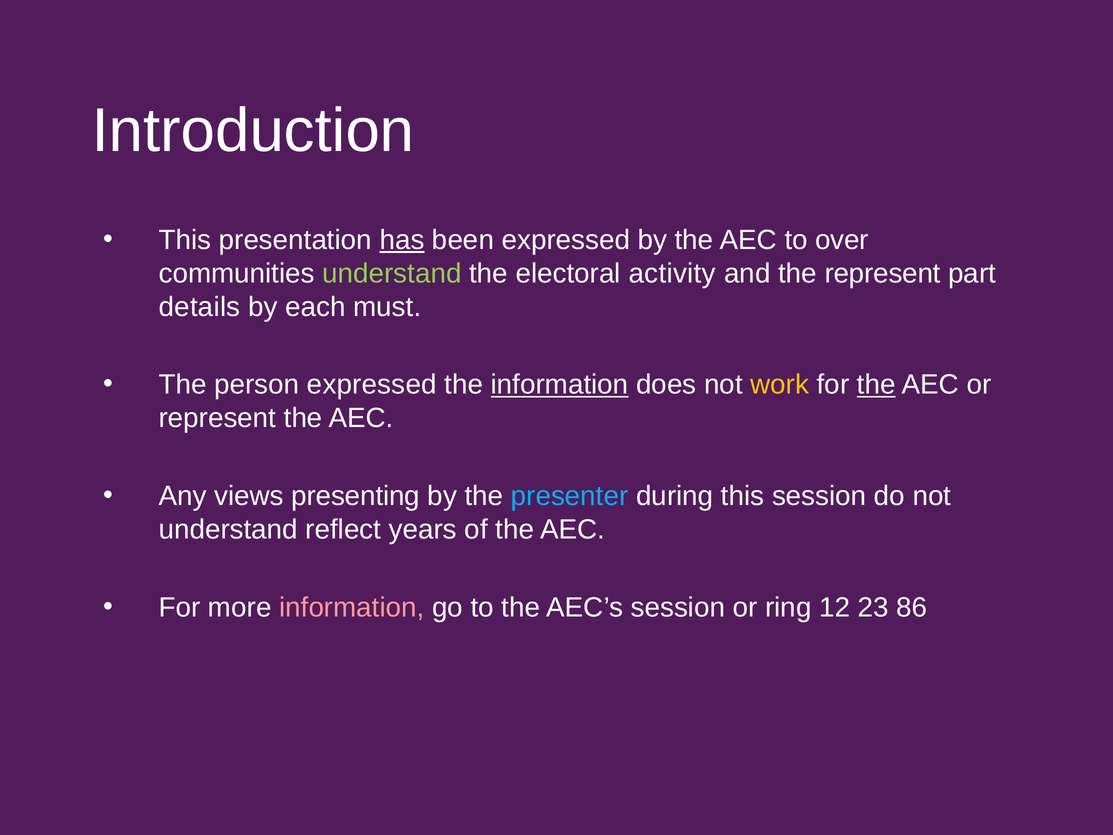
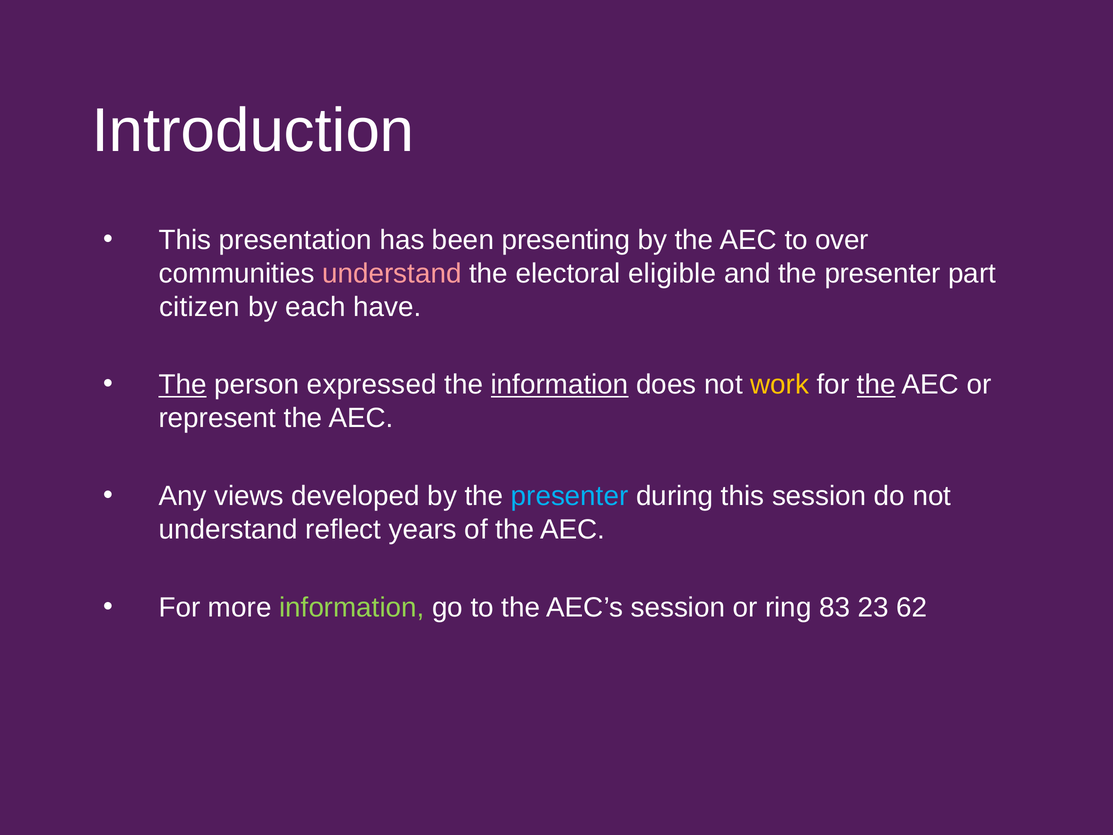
has underline: present -> none (402, 240)
been expressed: expressed -> presenting (566, 240)
understand colour: light green -> pink (392, 273)
activity: activity -> eligible (672, 273)
and the represent: represent -> presenter (883, 273)
details: details -> citizen (200, 307)
must: must -> have (387, 307)
The underline: none -> present (183, 385)
presenting: presenting -> developed (356, 496)
information colour: pink -> light green (352, 607)
12: 12 -> 83 (835, 607)
86: 86 -> 62 (912, 607)
